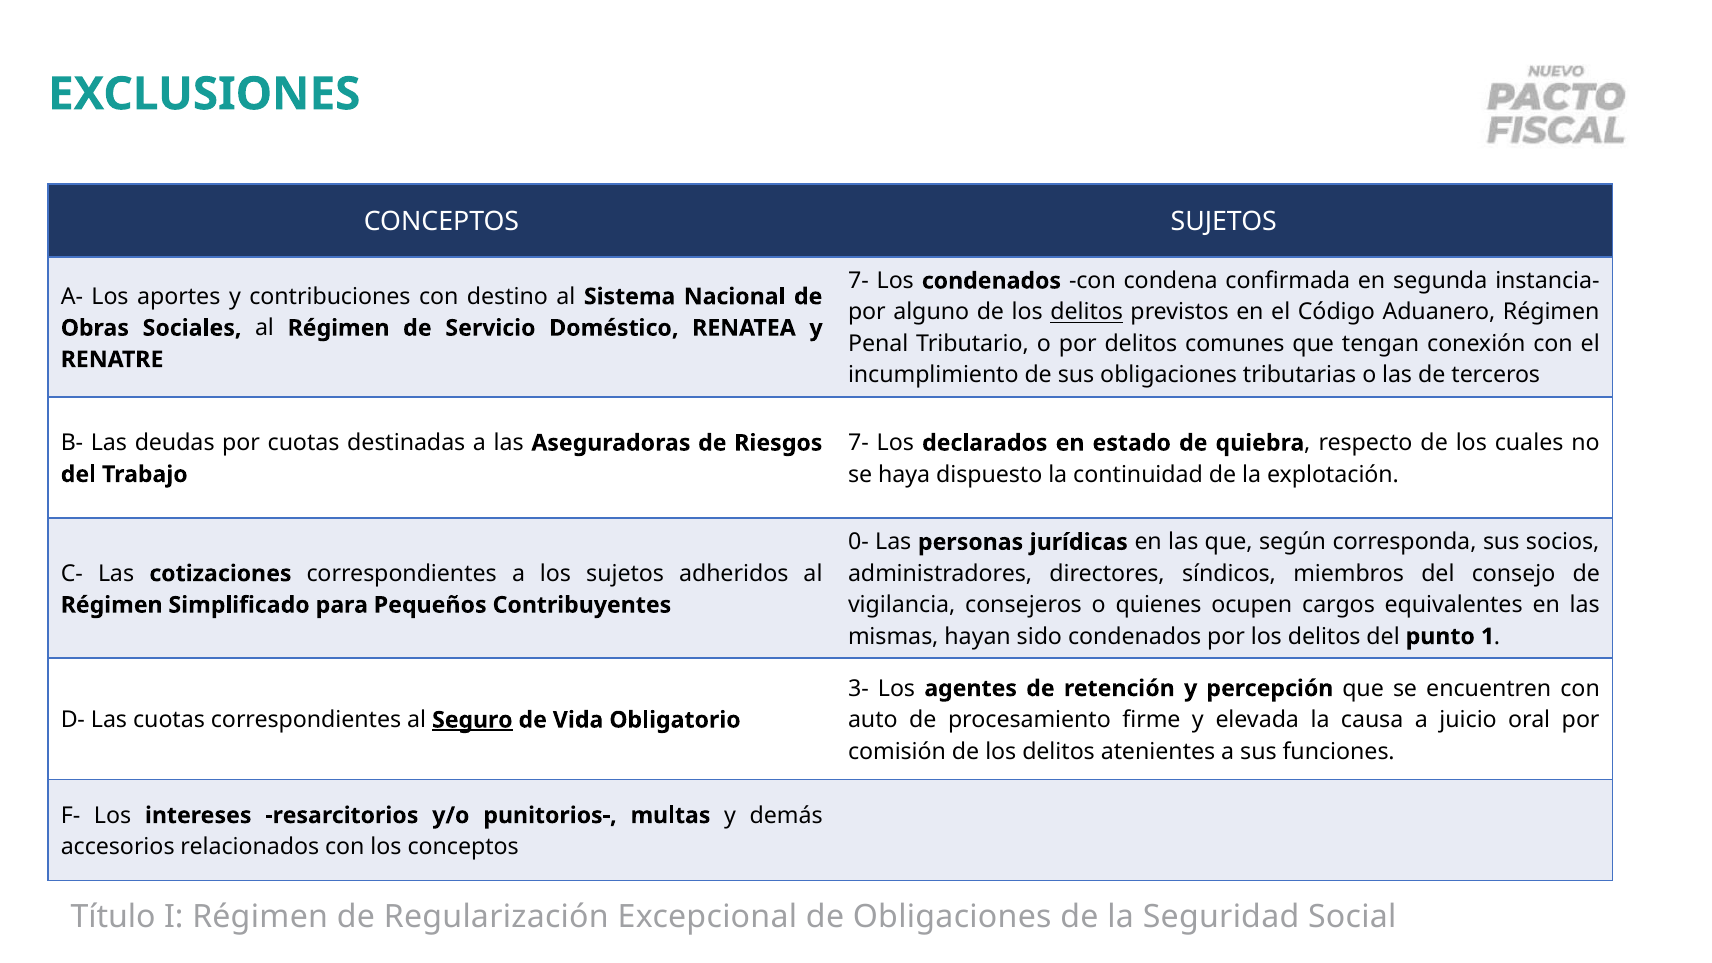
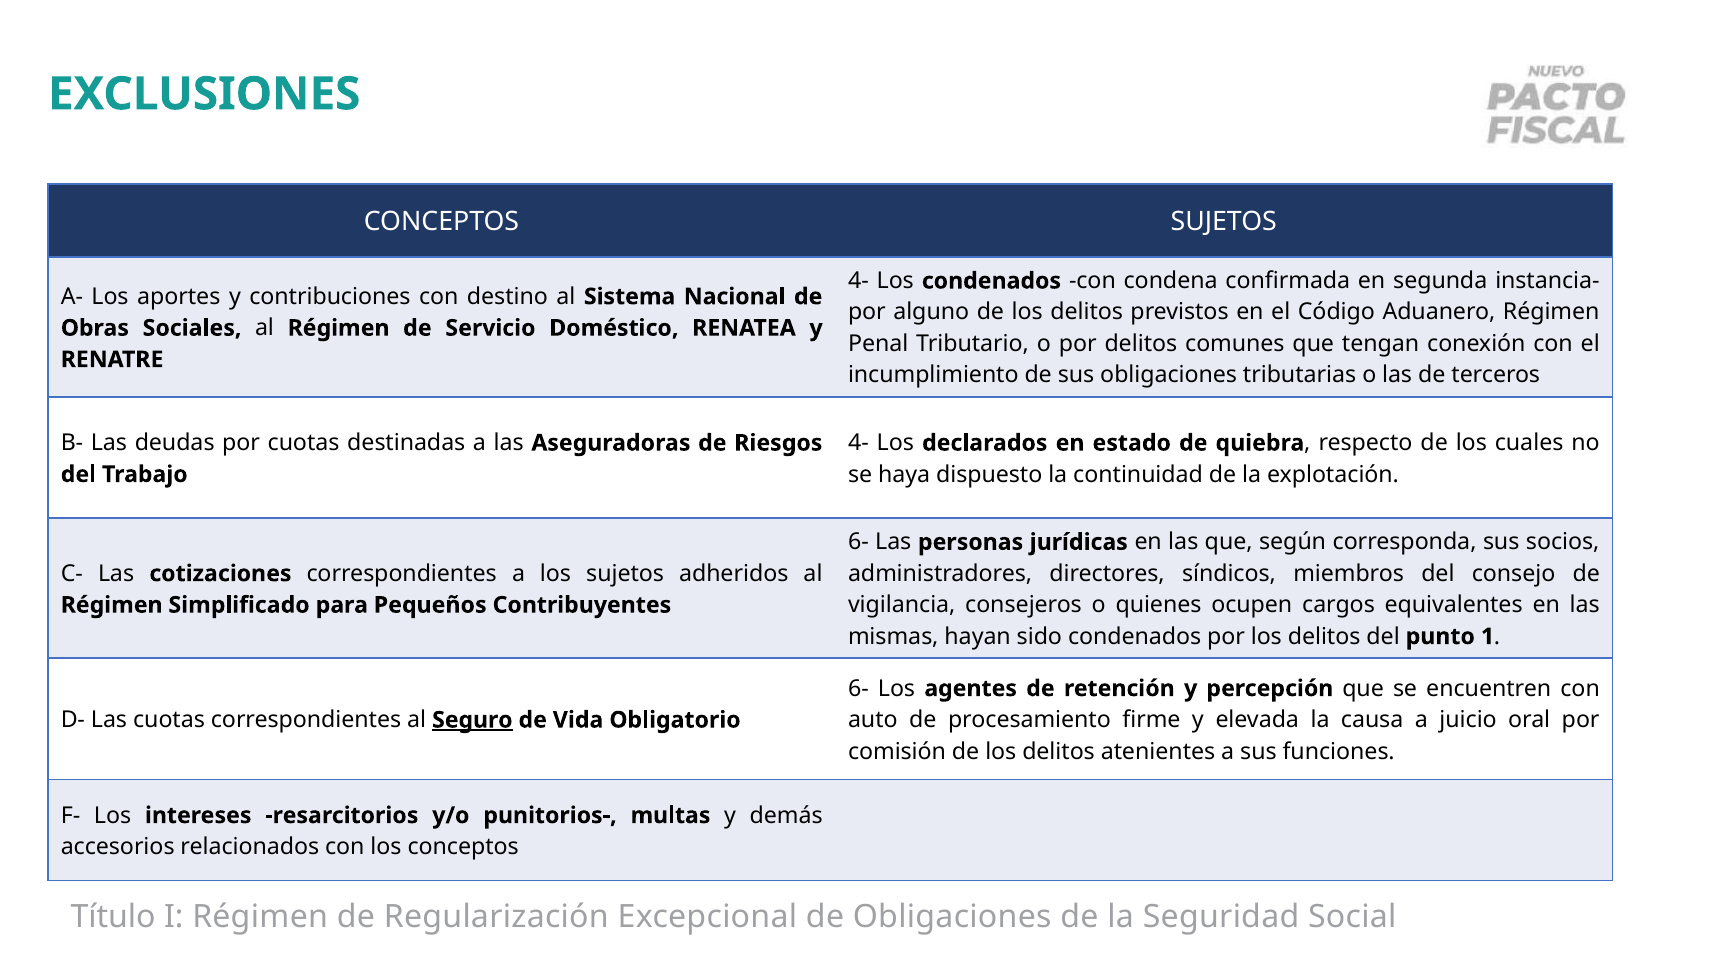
7-: 7- -> 4- (858, 281)
delitos underline: present -> none (1087, 312)
7-: 7- -> 4- (858, 443)
0-: 0- -> 6- (858, 542)
3-: 3- -> 6- (858, 688)
